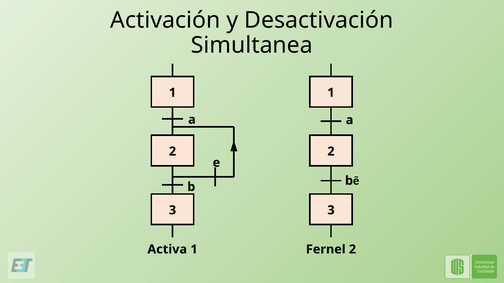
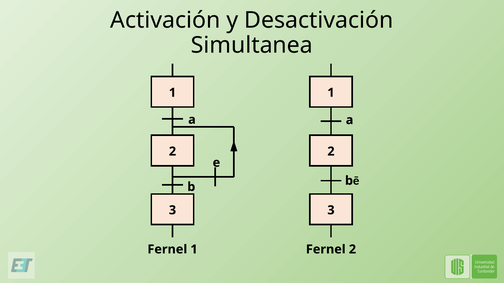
Activa: Activa -> Fernel (167, 250)
